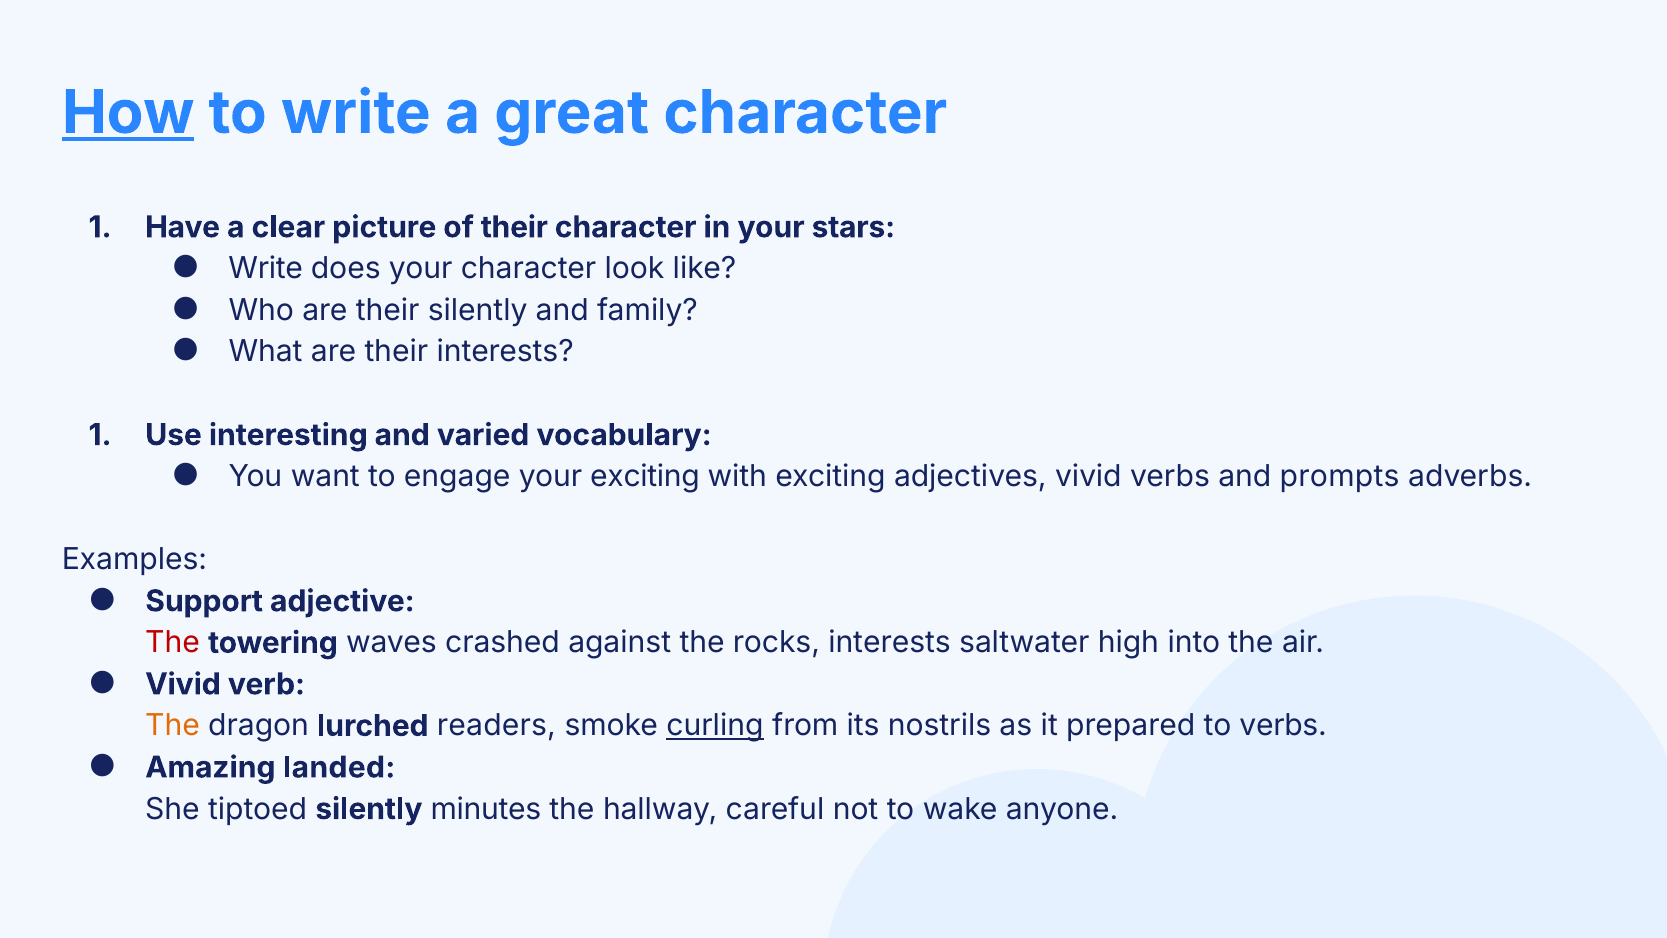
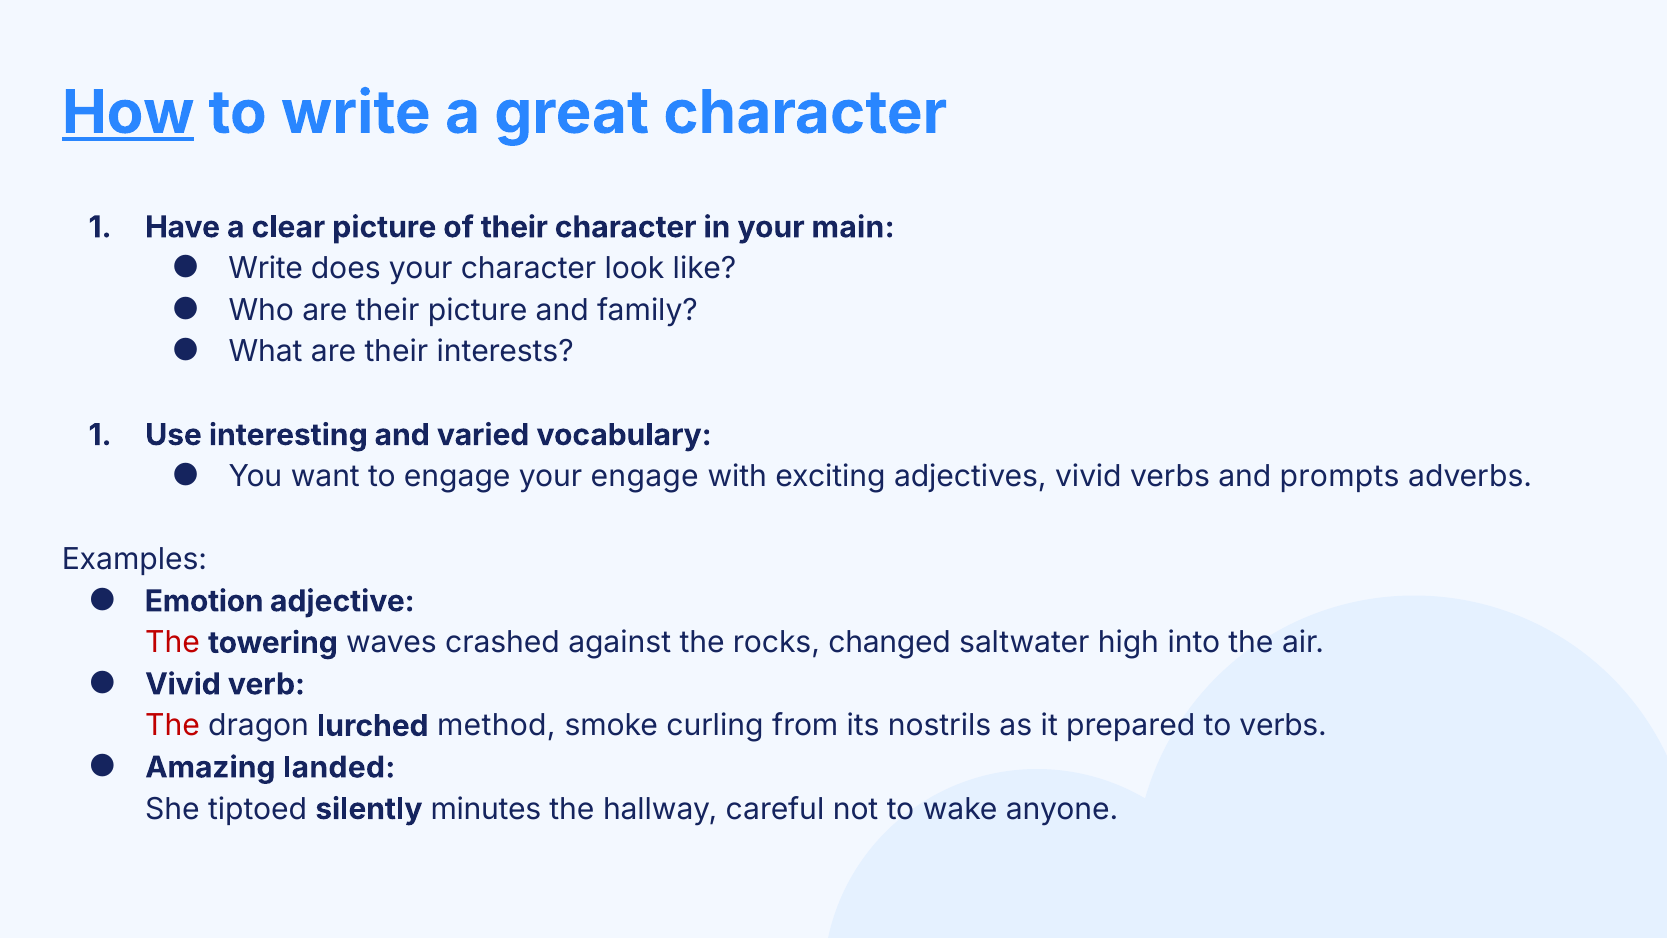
stars: stars -> main (853, 227)
their silently: silently -> picture (478, 310)
your exciting: exciting -> engage (645, 477)
Support: Support -> Emotion (204, 601)
rocks interests: interests -> changed (890, 643)
The colour: orange -> red (173, 726)
readers: readers -> method (496, 726)
curling underline: present -> none (715, 726)
